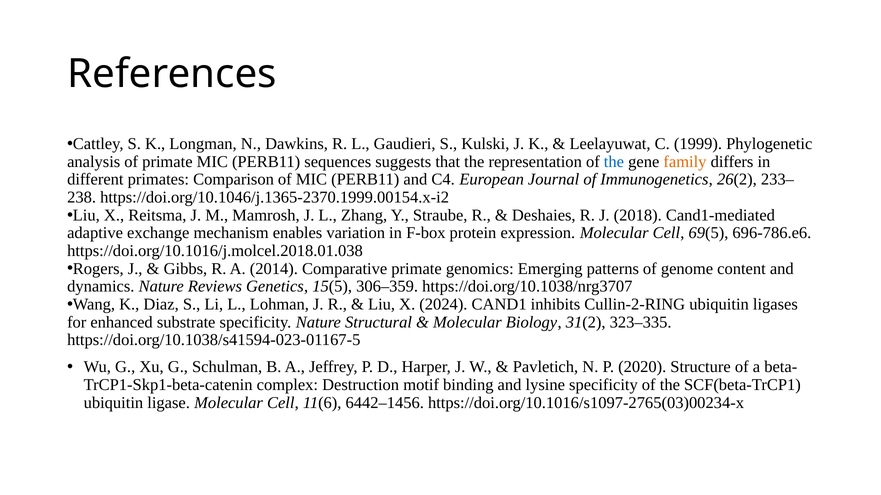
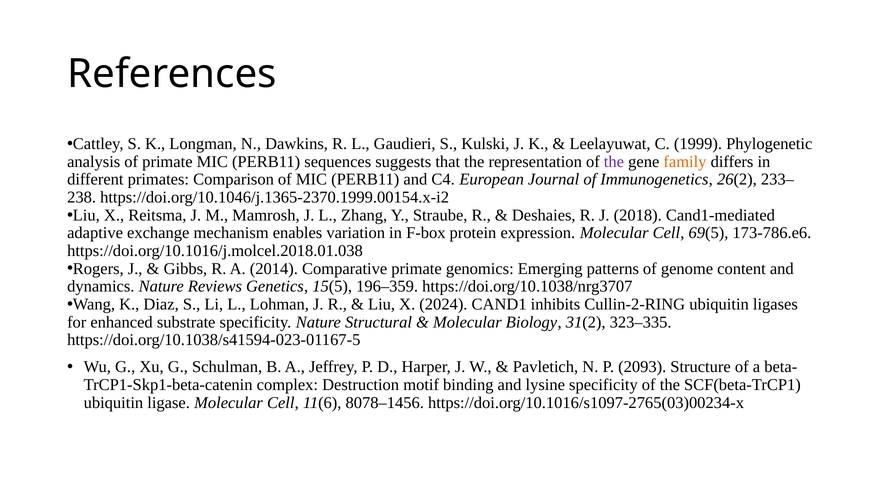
the colour: blue -> purple (614, 162)
696-786.e6: 696-786.e6 -> 173-786.e6 (772, 233)
306–359: 306–359 -> 196–359 (387, 287)
2020: 2020 -> 2093 (642, 367)
6442–1456: 6442–1456 -> 8078–1456 (385, 403)
